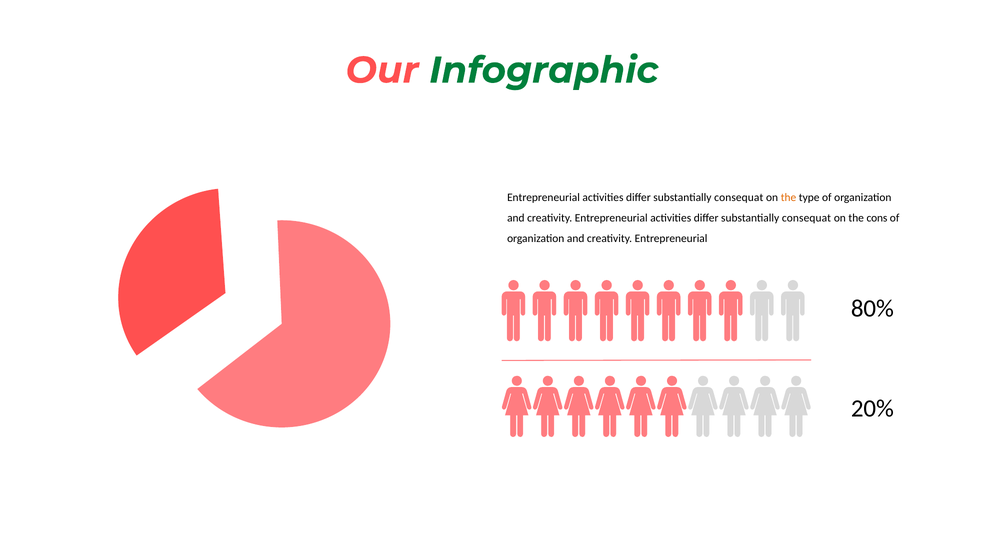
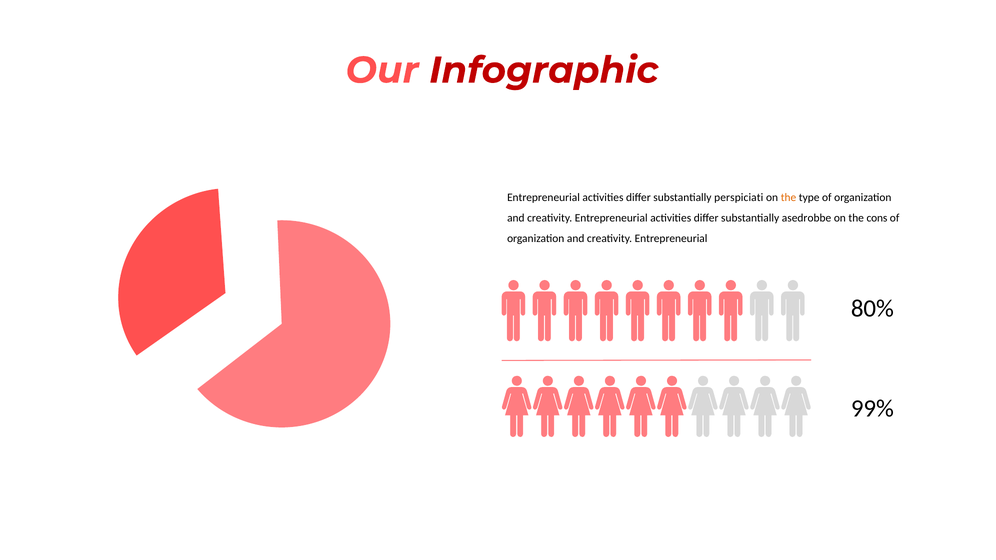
Infographic colour: green -> red (544, 70)
consequat: consequat -> perspiciati (739, 198)
consequat: consequat -> asedrobbe (807, 218)
20%: 20% -> 99% (872, 409)
